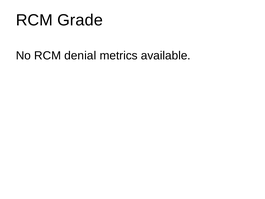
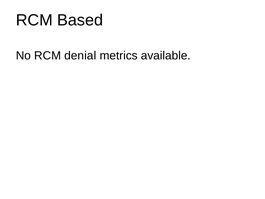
Grade: Grade -> Based (80, 20)
